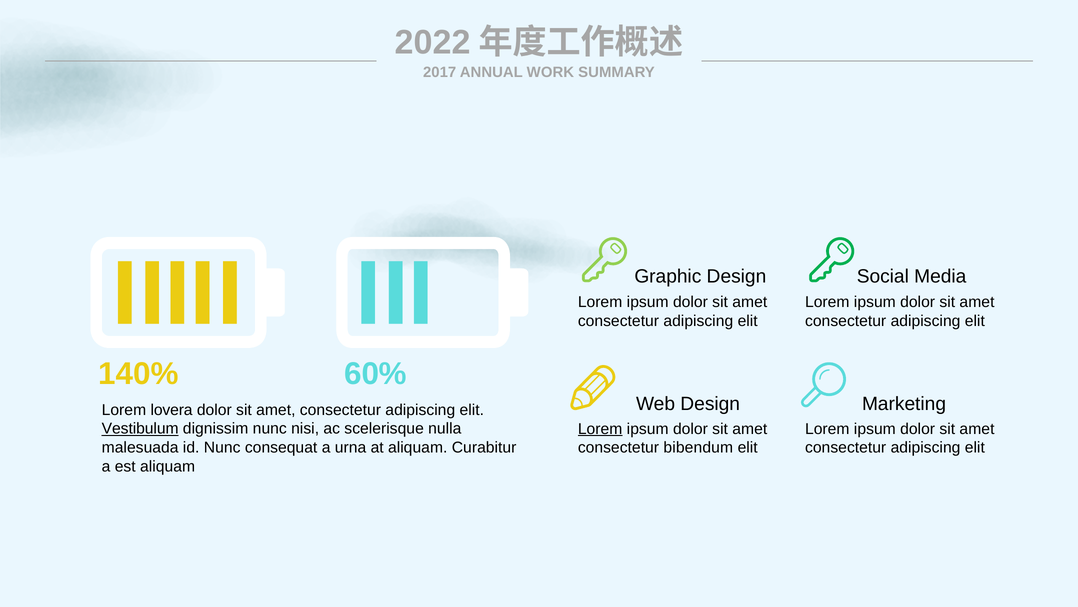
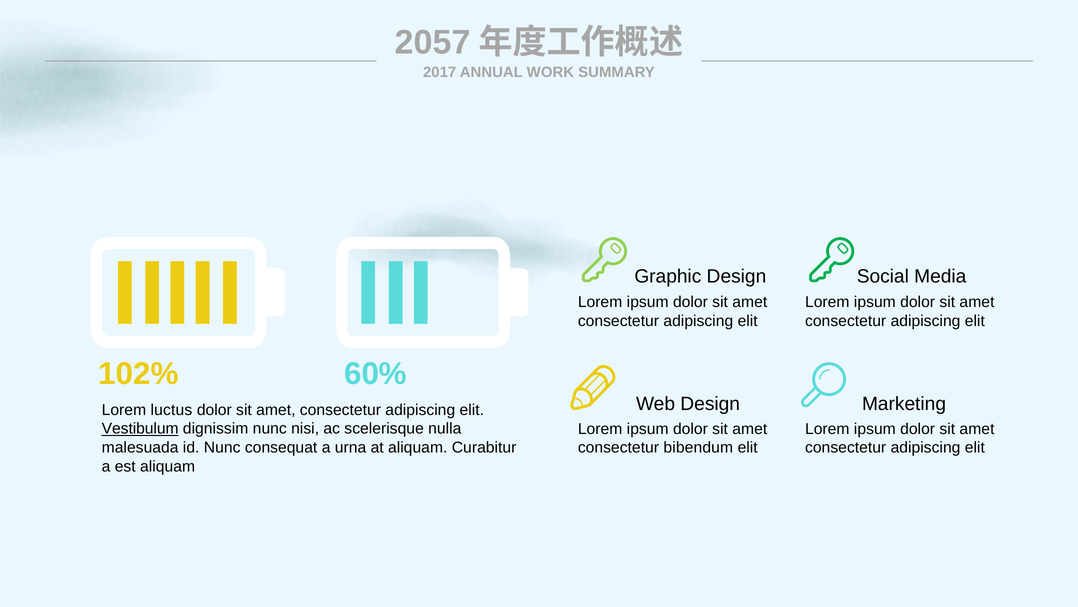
2022: 2022 -> 2057 (433, 43)
140%: 140% -> 102% (139, 374)
lovera: lovera -> luctus (171, 409)
Lorem underline: present -> none (600, 428)
